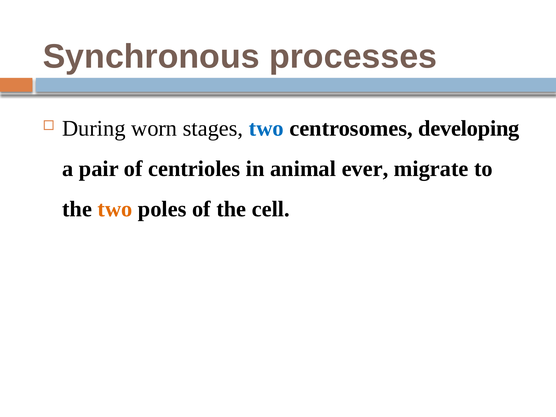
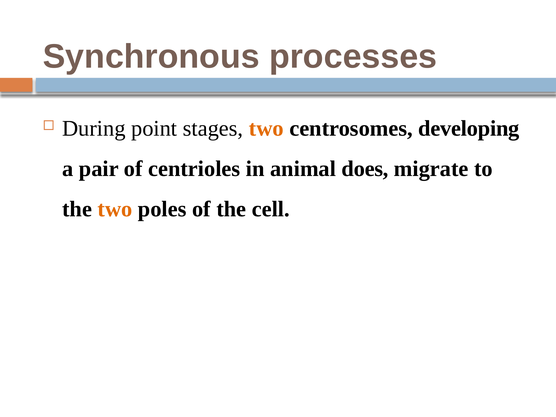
worn: worn -> point (154, 129)
two colour: blue -> orange (266, 129)
ever: ever -> does (365, 169)
